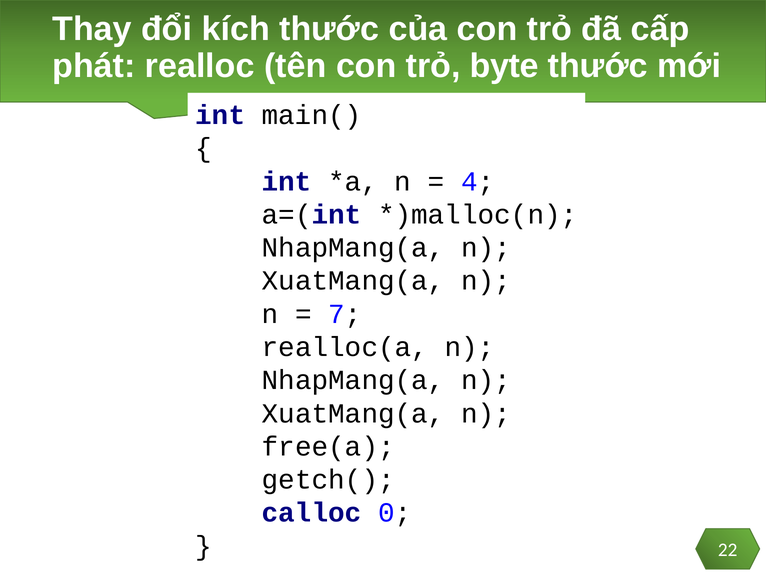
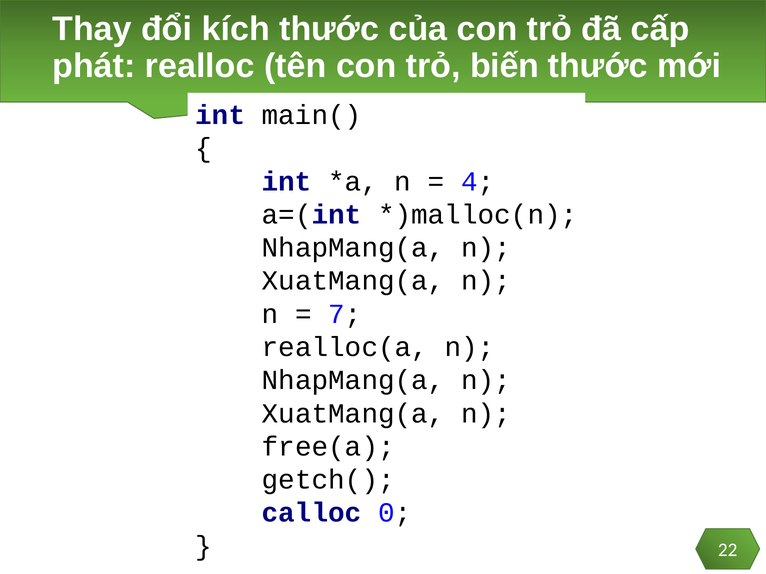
byte: byte -> biến (504, 66)
